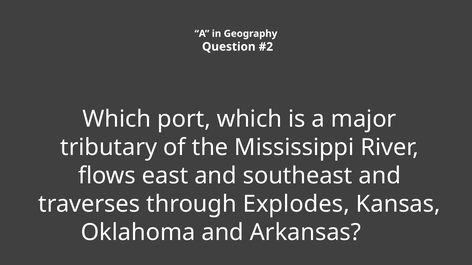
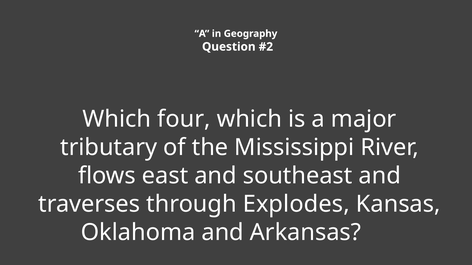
port: port -> four (184, 119)
